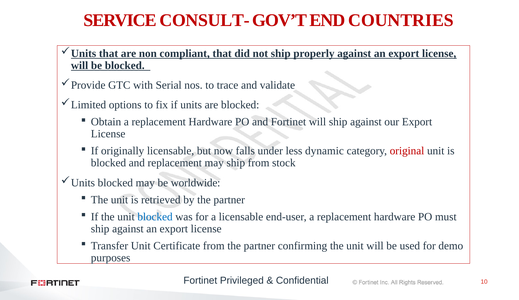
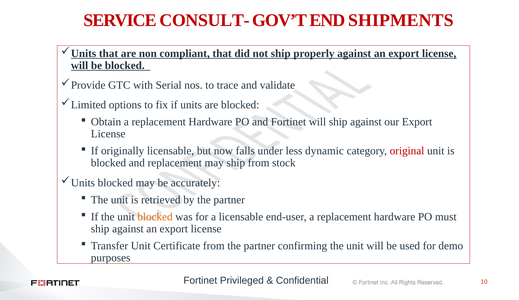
COUNTRIES: COUNTRIES -> SHIPMENTS (401, 20)
worldwide: worldwide -> accurately (195, 182)
blocked colour: blue -> orange (155, 216)
